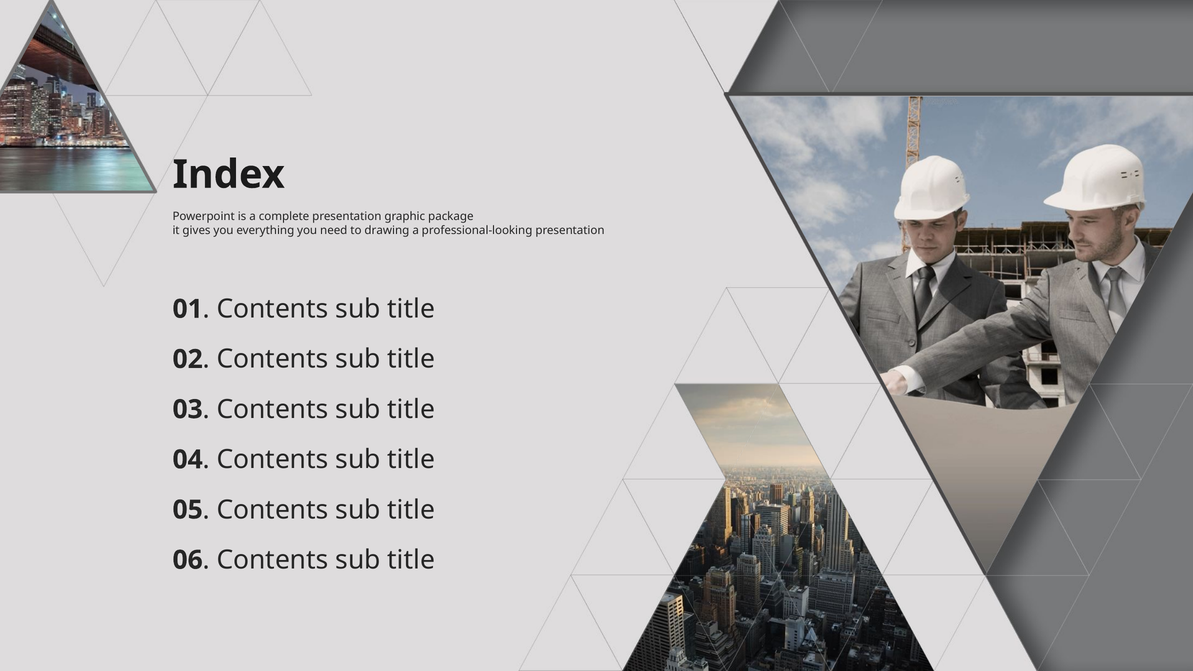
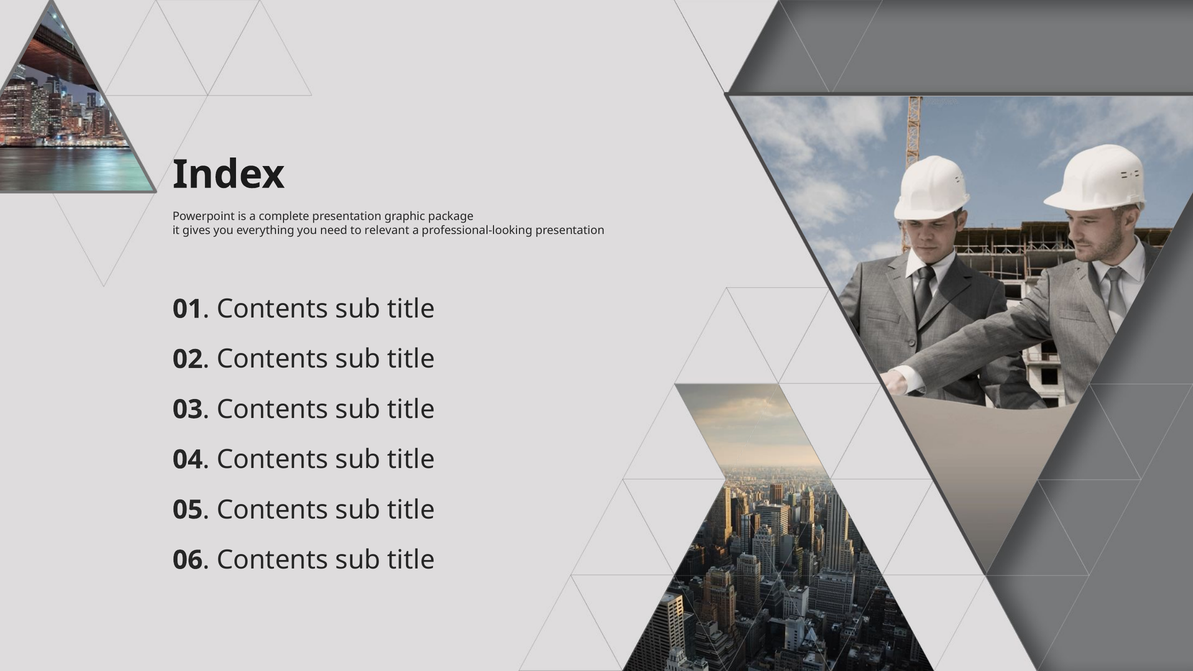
drawing: drawing -> relevant (387, 231)
